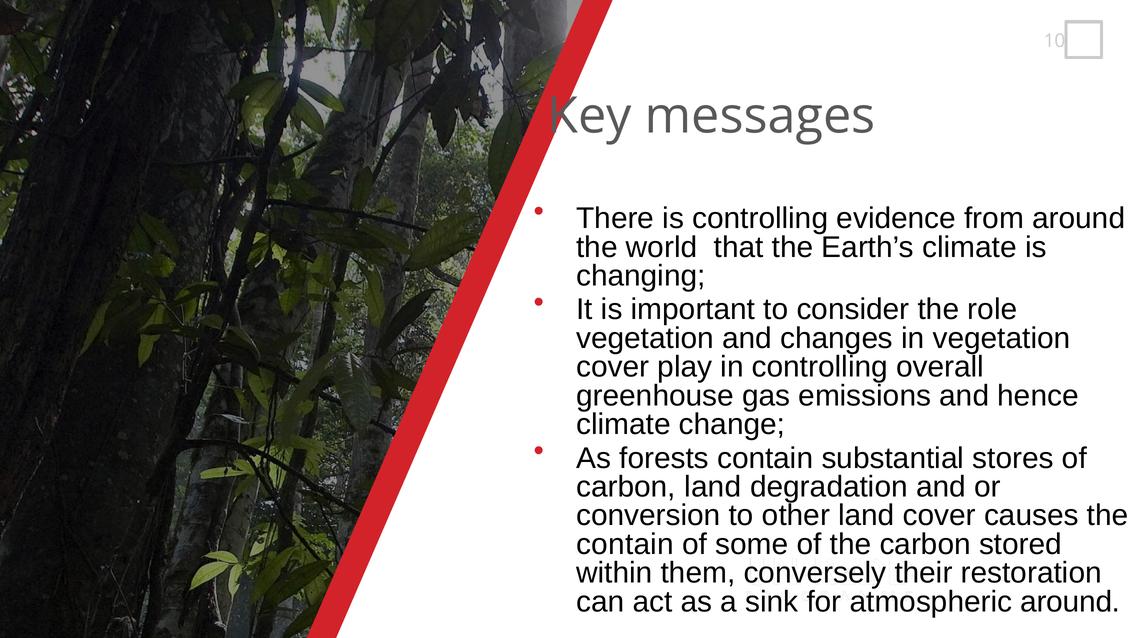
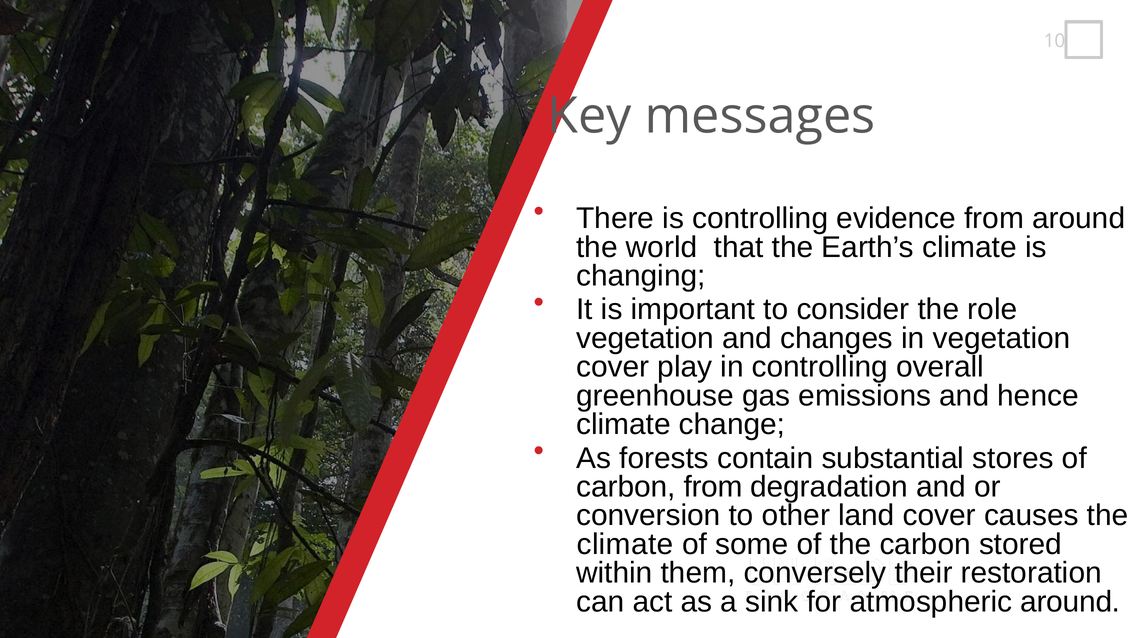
carbon land: land -> from (713, 487)
contain: contain -> climate (625, 544)
